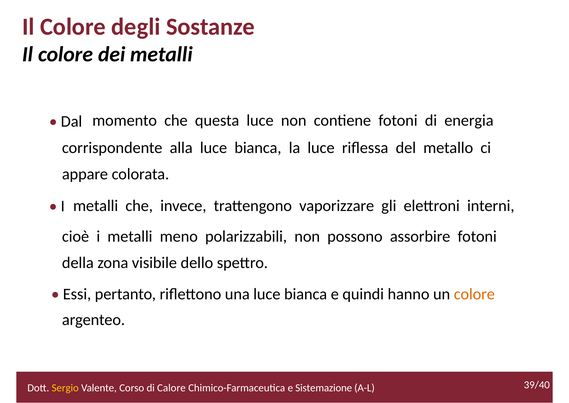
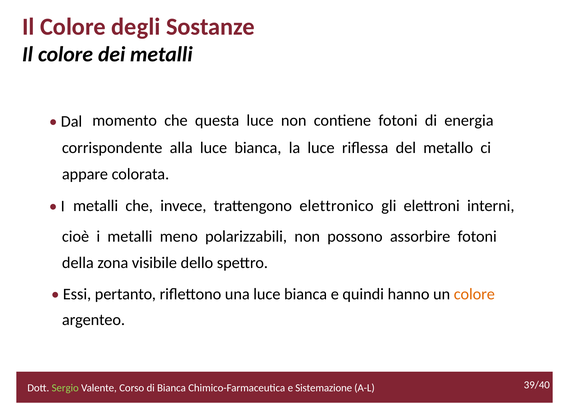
vaporizzare: vaporizzare -> elettronico (337, 205)
Sergio colour: yellow -> light green (65, 387)
di Calore: Calore -> Bianca (171, 387)
